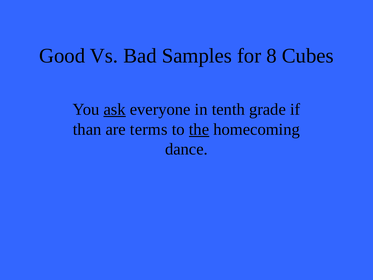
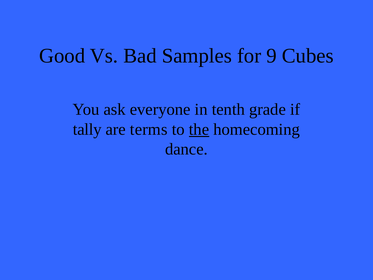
8: 8 -> 9 (272, 56)
ask underline: present -> none (115, 109)
than: than -> tally (87, 129)
